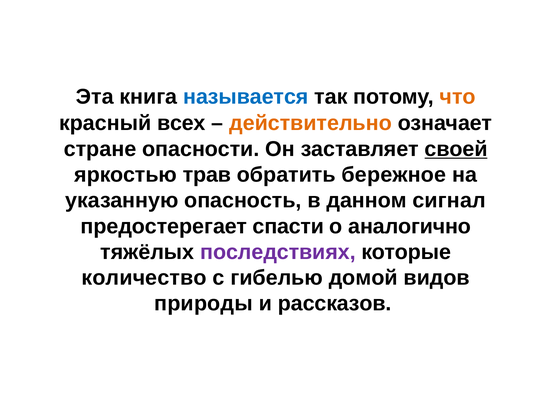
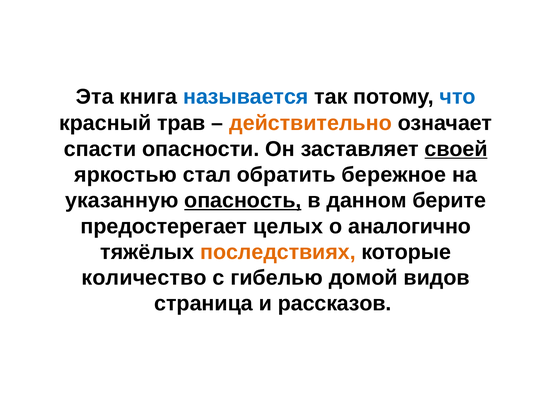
что colour: orange -> blue (458, 97)
всех: всех -> трав (181, 123)
стране: стране -> спасти (100, 149)
трав: трав -> стал (207, 175)
опасность underline: none -> present (243, 200)
сигнал: сигнал -> берите (449, 200)
спасти: спасти -> целых (288, 226)
последствиях colour: purple -> orange (278, 252)
природы: природы -> страница (204, 304)
